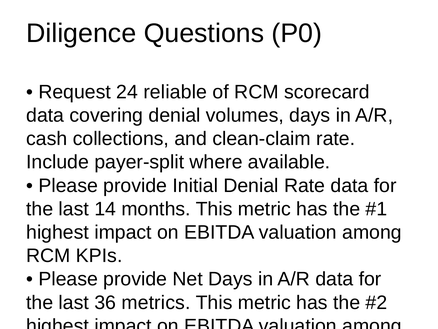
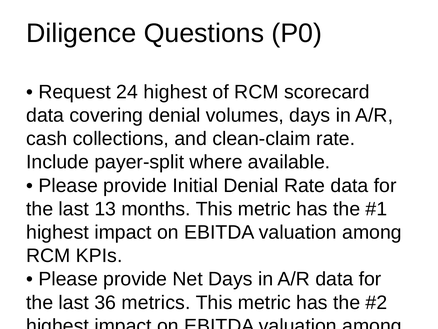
24 reliable: reliable -> highest (175, 92)
14: 14 -> 13 (105, 209)
